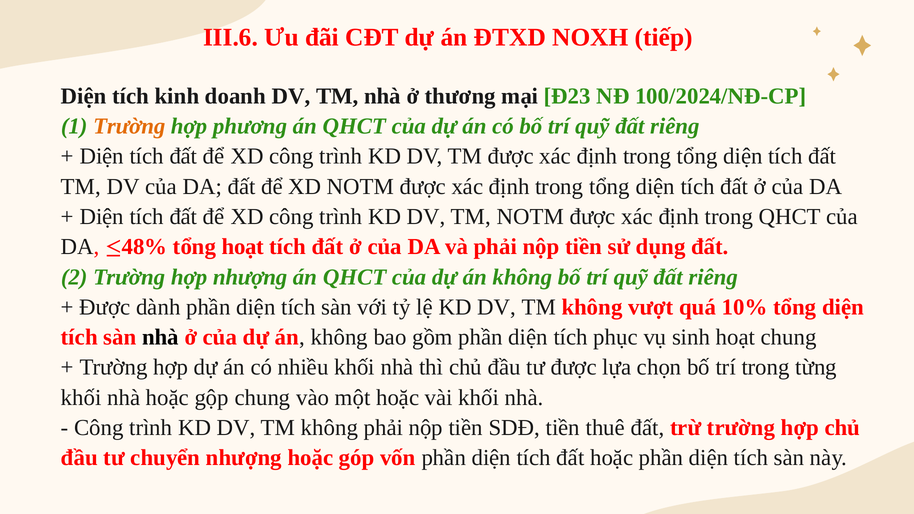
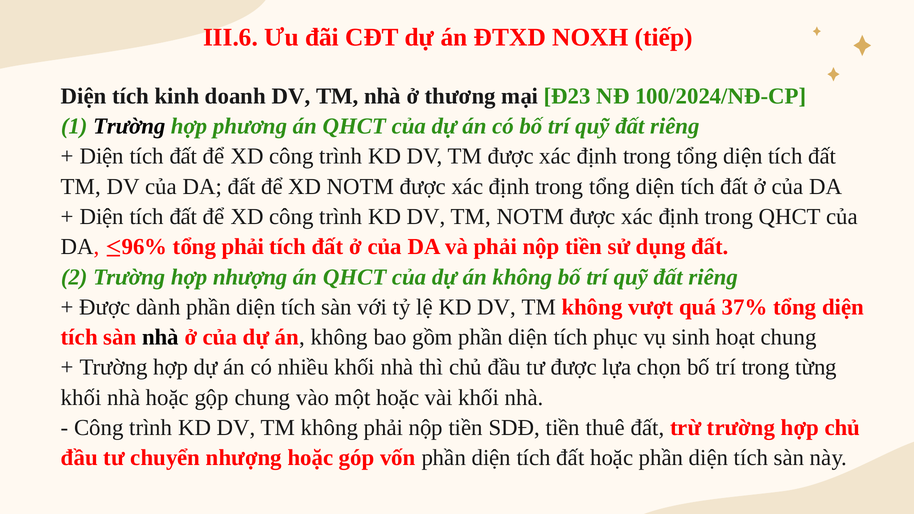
Trường colour: orange -> black (129, 126)
48%: 48% -> 96% (144, 247)
tổng hoạt: hoạt -> phải (243, 247)
10%: 10% -> 37% (745, 307)
